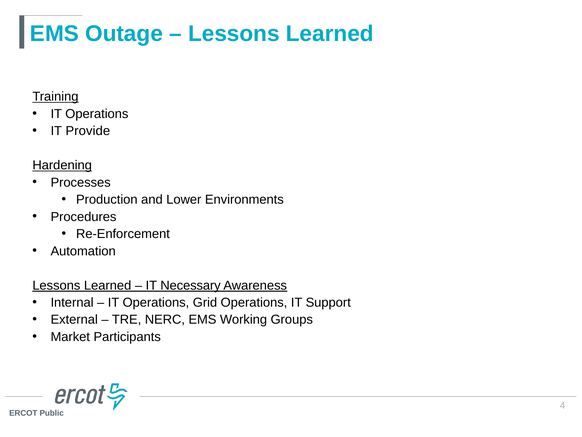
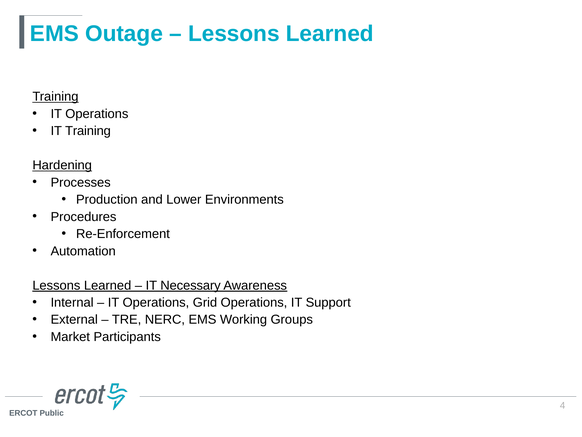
IT Provide: Provide -> Training (88, 131)
